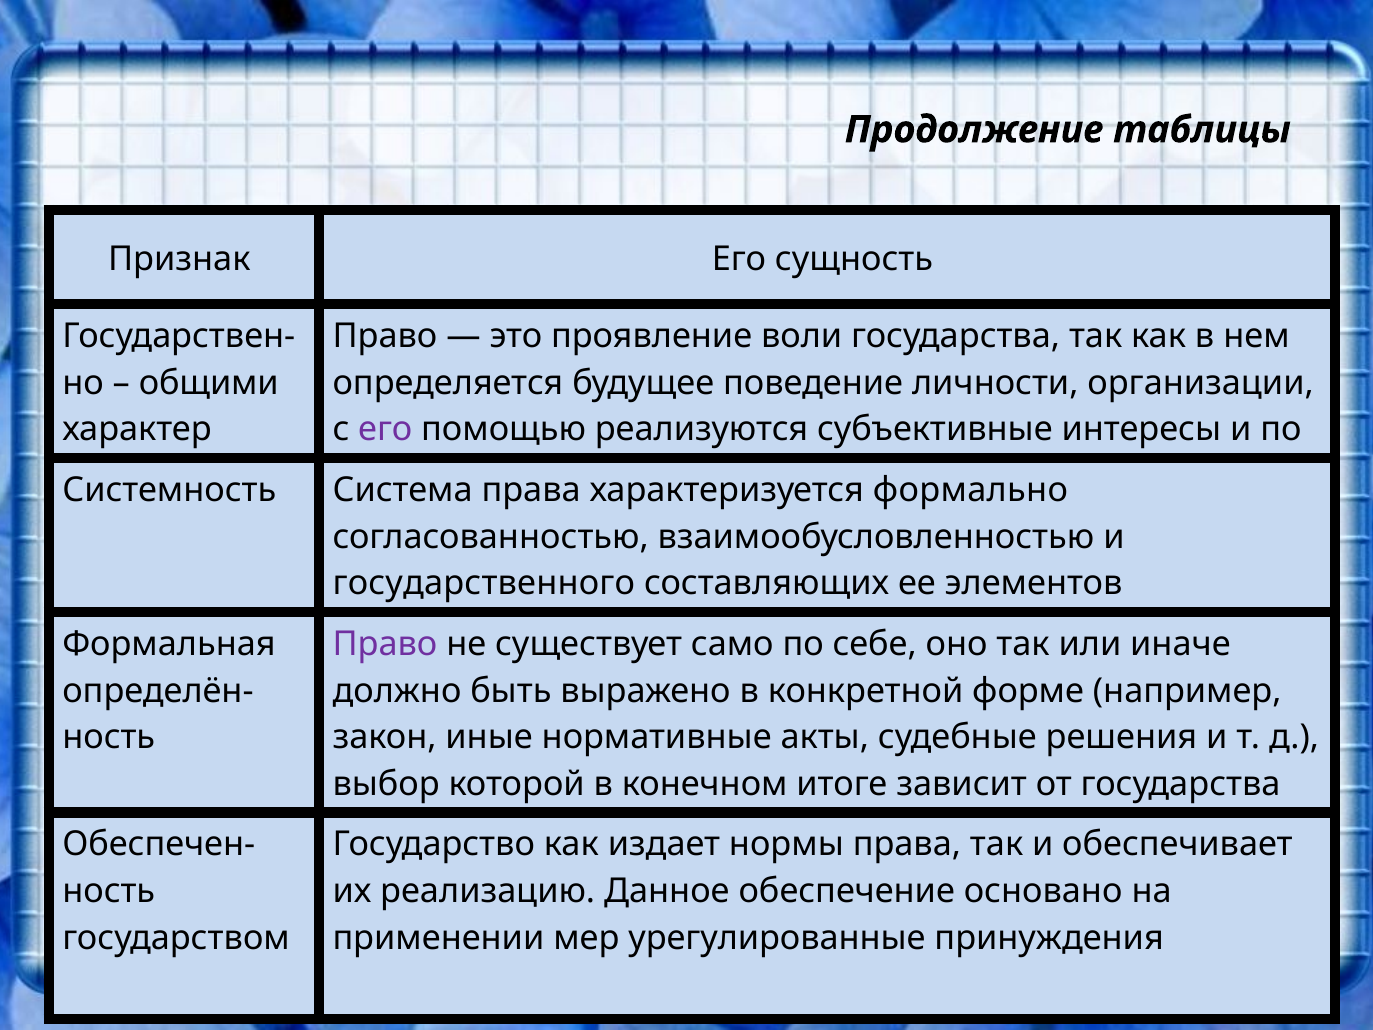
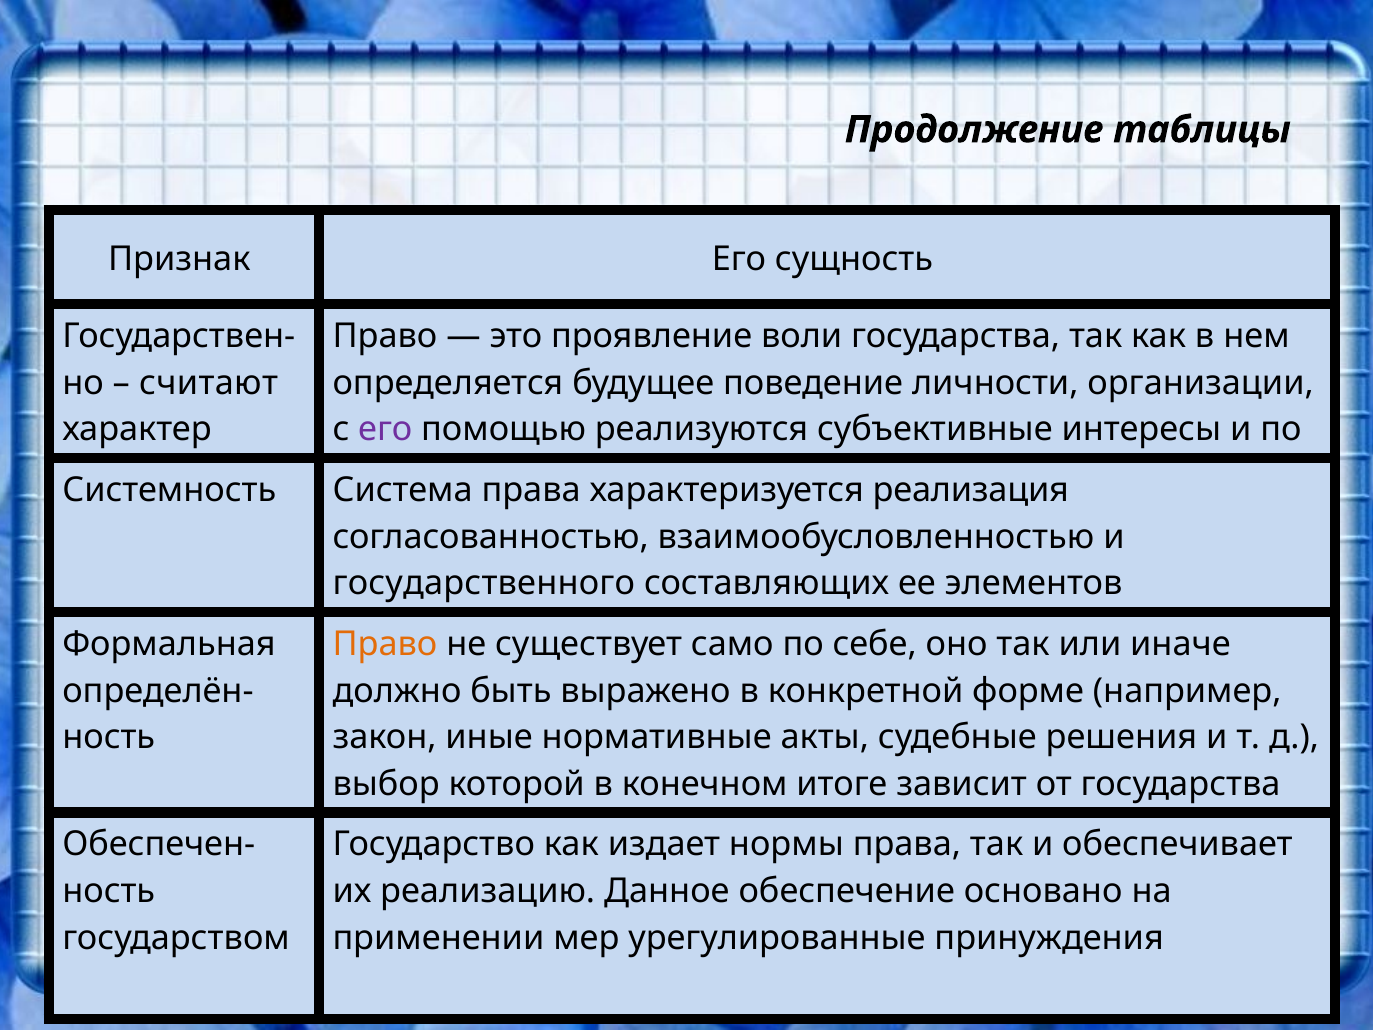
общими: общими -> считают (208, 383)
формально: формально -> реализация (971, 490)
Право colour: purple -> orange (385, 644)
